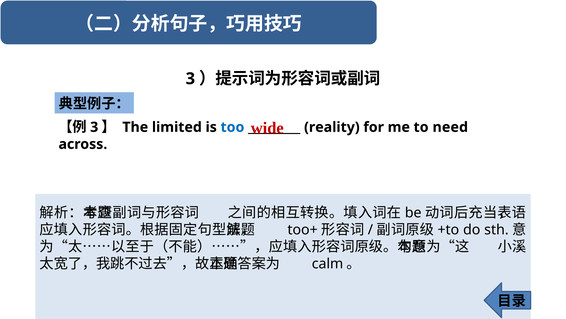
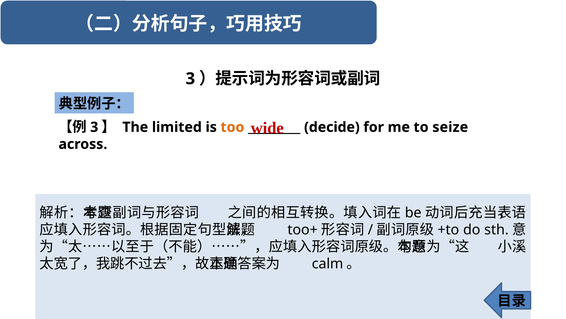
too colour: blue -> orange (232, 127)
reality: reality -> decide (332, 127)
need: need -> seize (450, 127)
